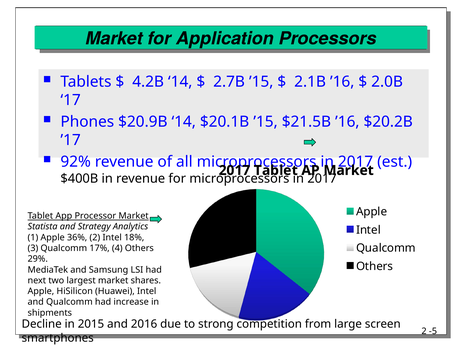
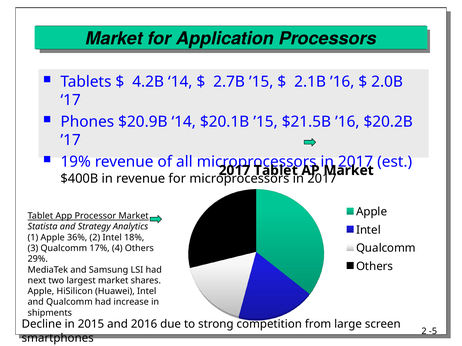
92%: 92% -> 19% (76, 162)
